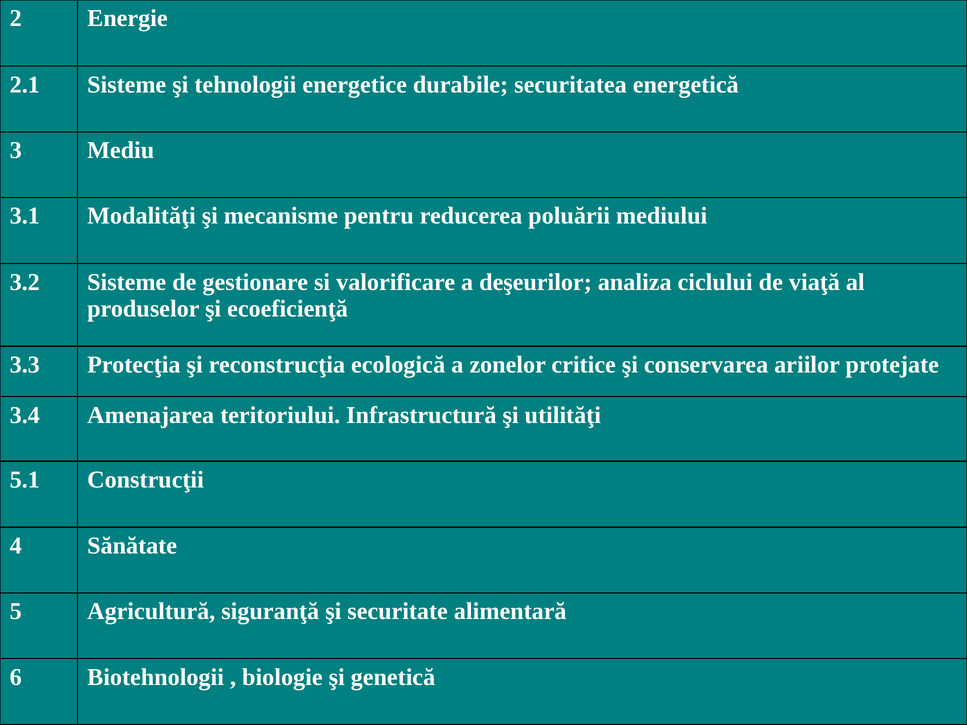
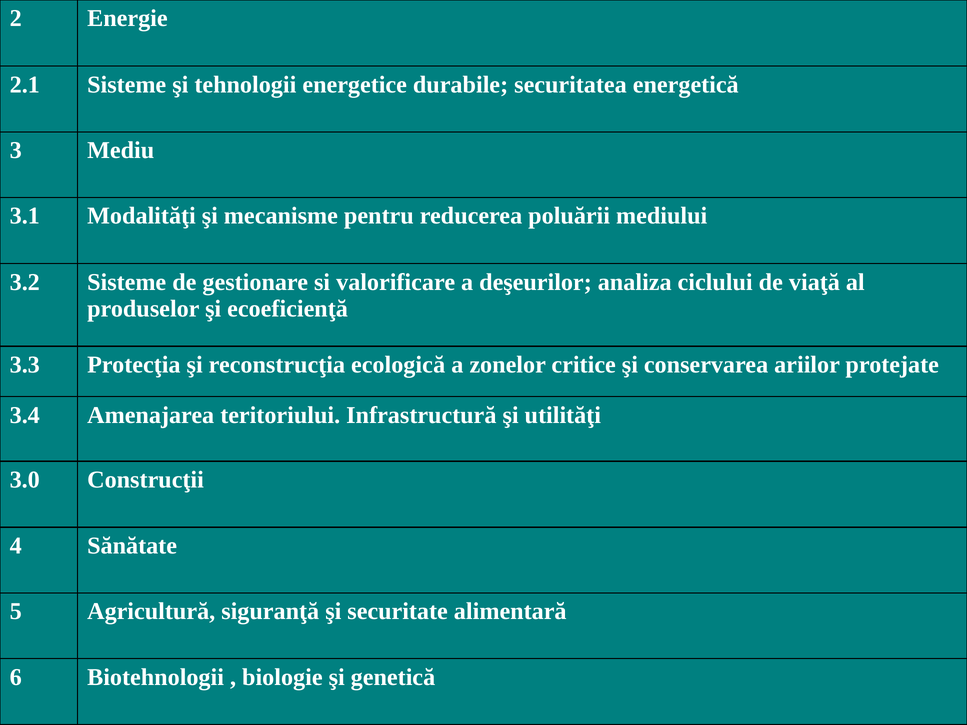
5.1: 5.1 -> 3.0 (25, 480)
